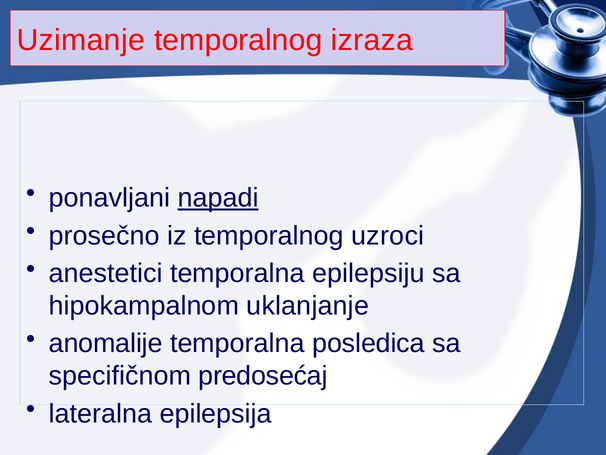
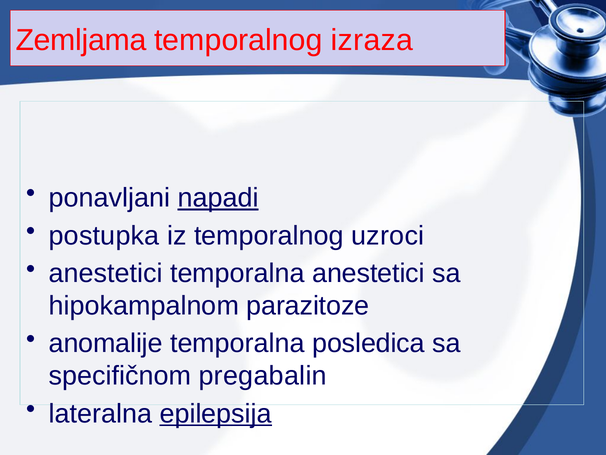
Uzimanje: Uzimanje -> Zemljama (81, 40)
prosečno: prosečno -> postupka (104, 235)
temporalna epilepsiju: epilepsiju -> anestetici (368, 273)
uklanjanje: uklanjanje -> parazitoze (308, 305)
predosećaj: predosećaj -> pregabalin (263, 376)
epilepsija underline: none -> present (216, 413)
